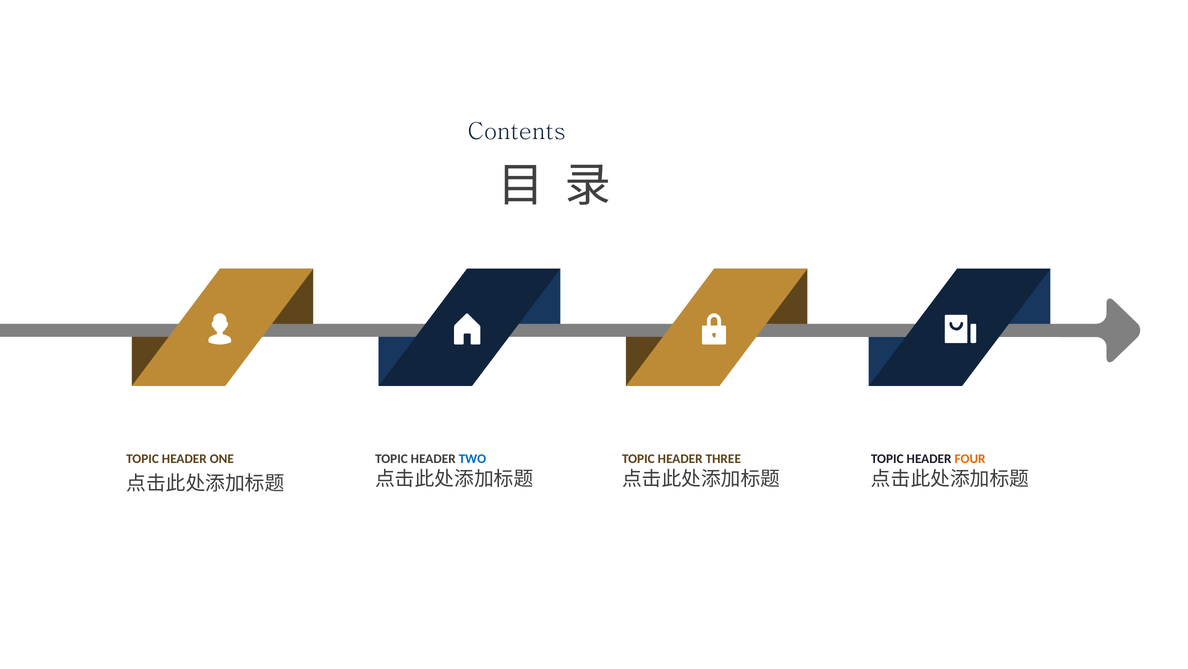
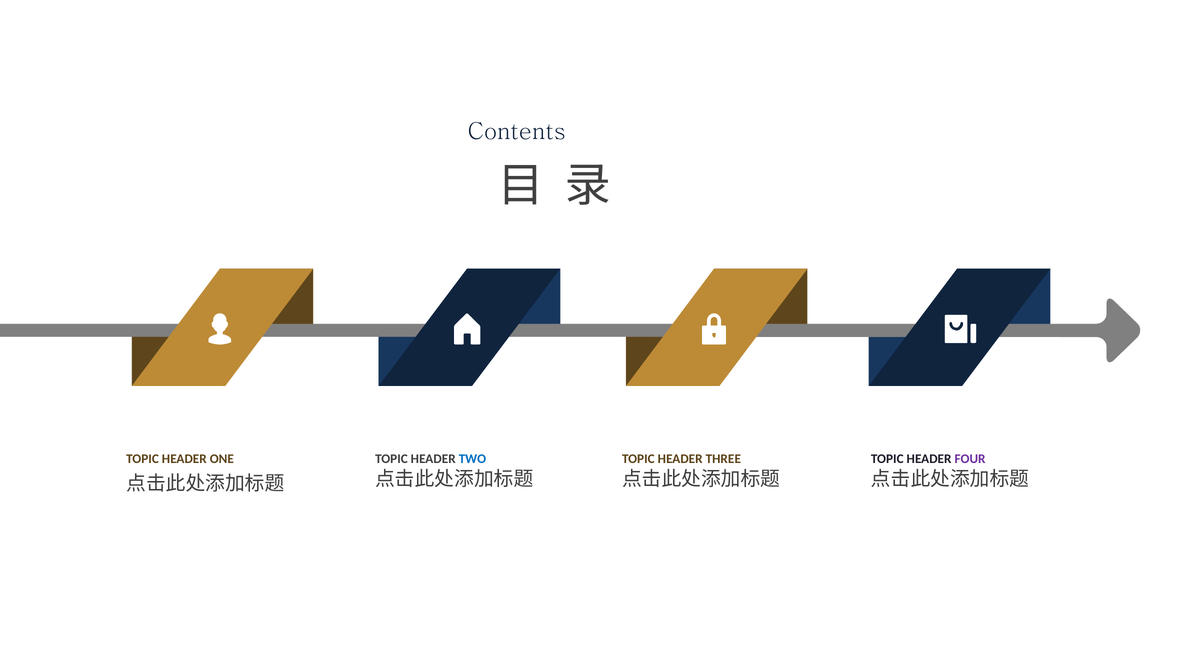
FOUR colour: orange -> purple (970, 458)
